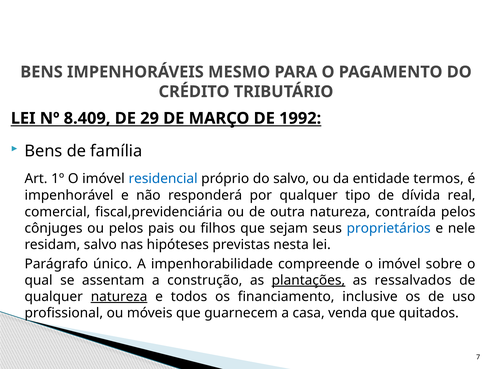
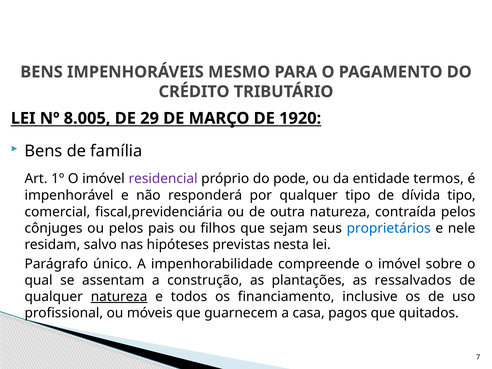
8.409: 8.409 -> 8.005 (87, 118)
1992: 1992 -> 1920 (300, 118)
residencial colour: blue -> purple (163, 179)
do salvo: salvo -> pode (291, 179)
dívida real: real -> tipo (462, 195)
plantações underline: present -> none (308, 280)
venda: venda -> pagos (348, 313)
